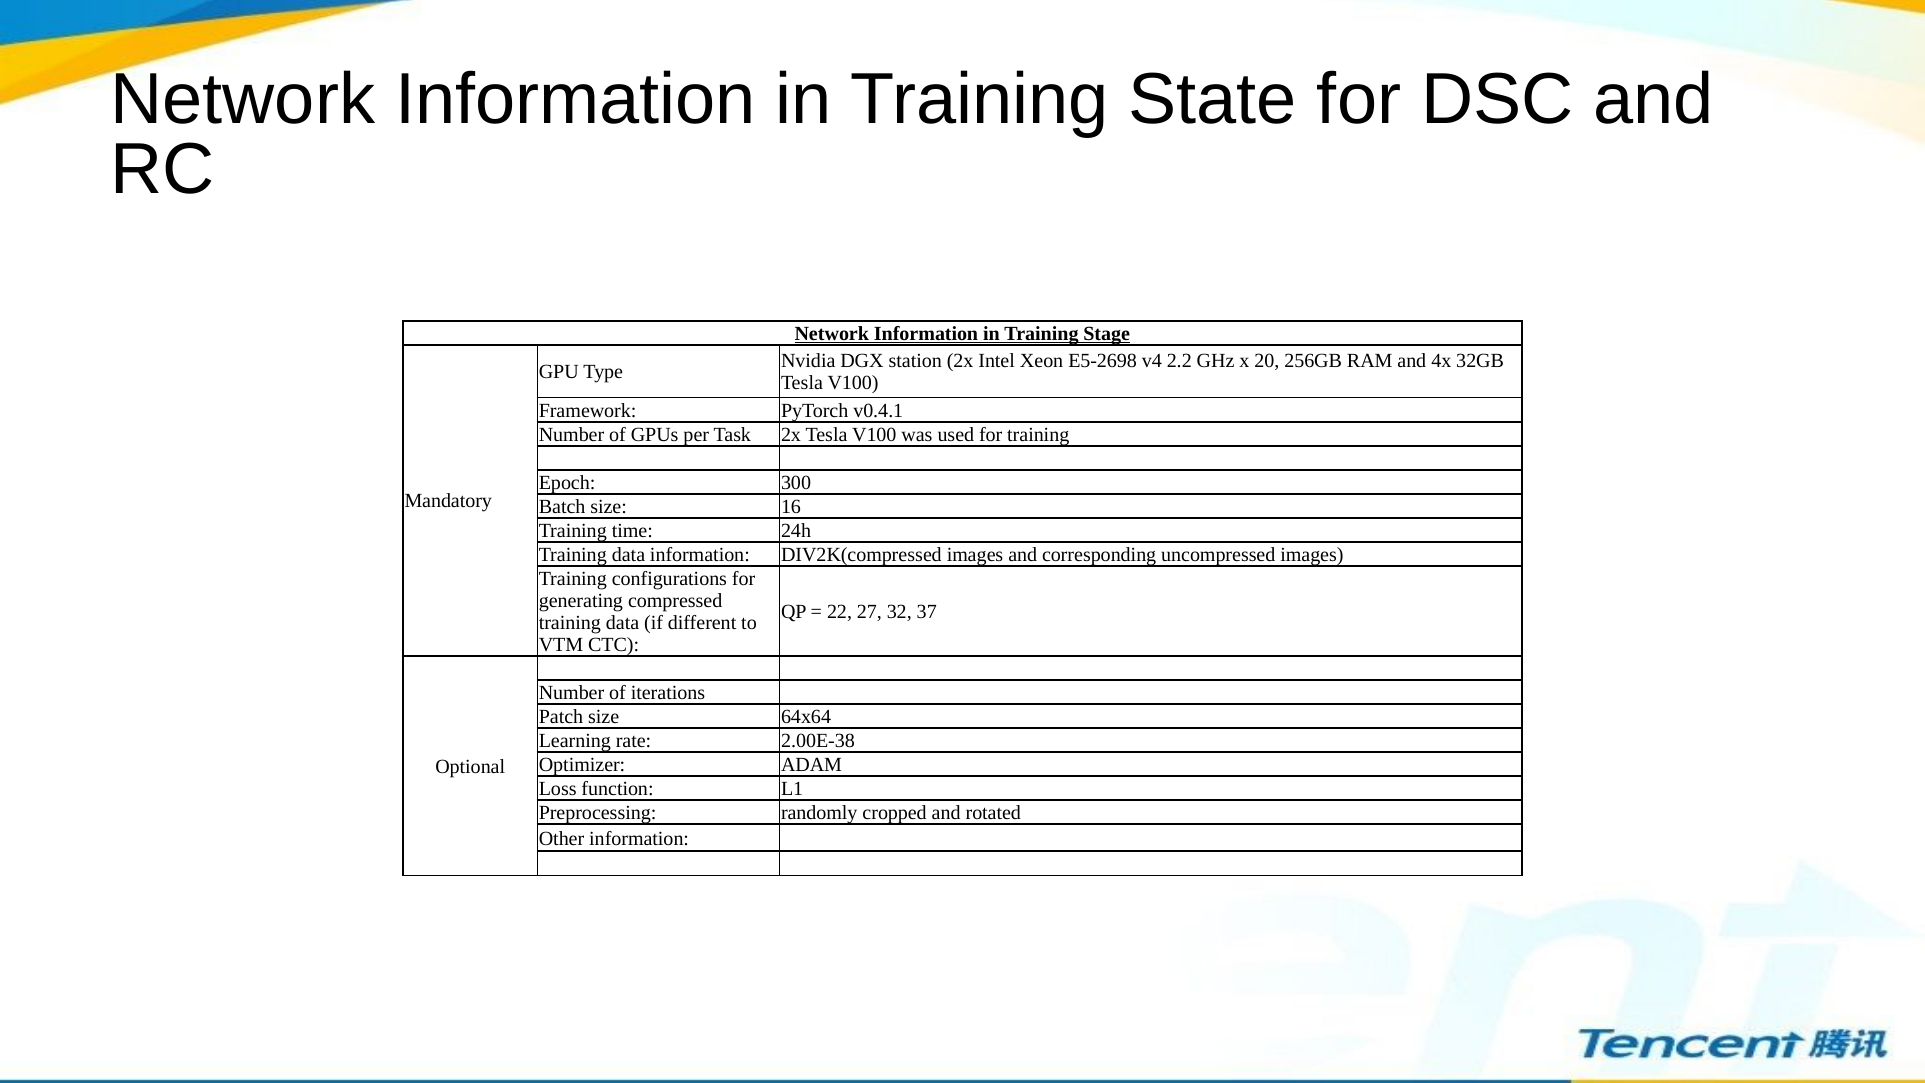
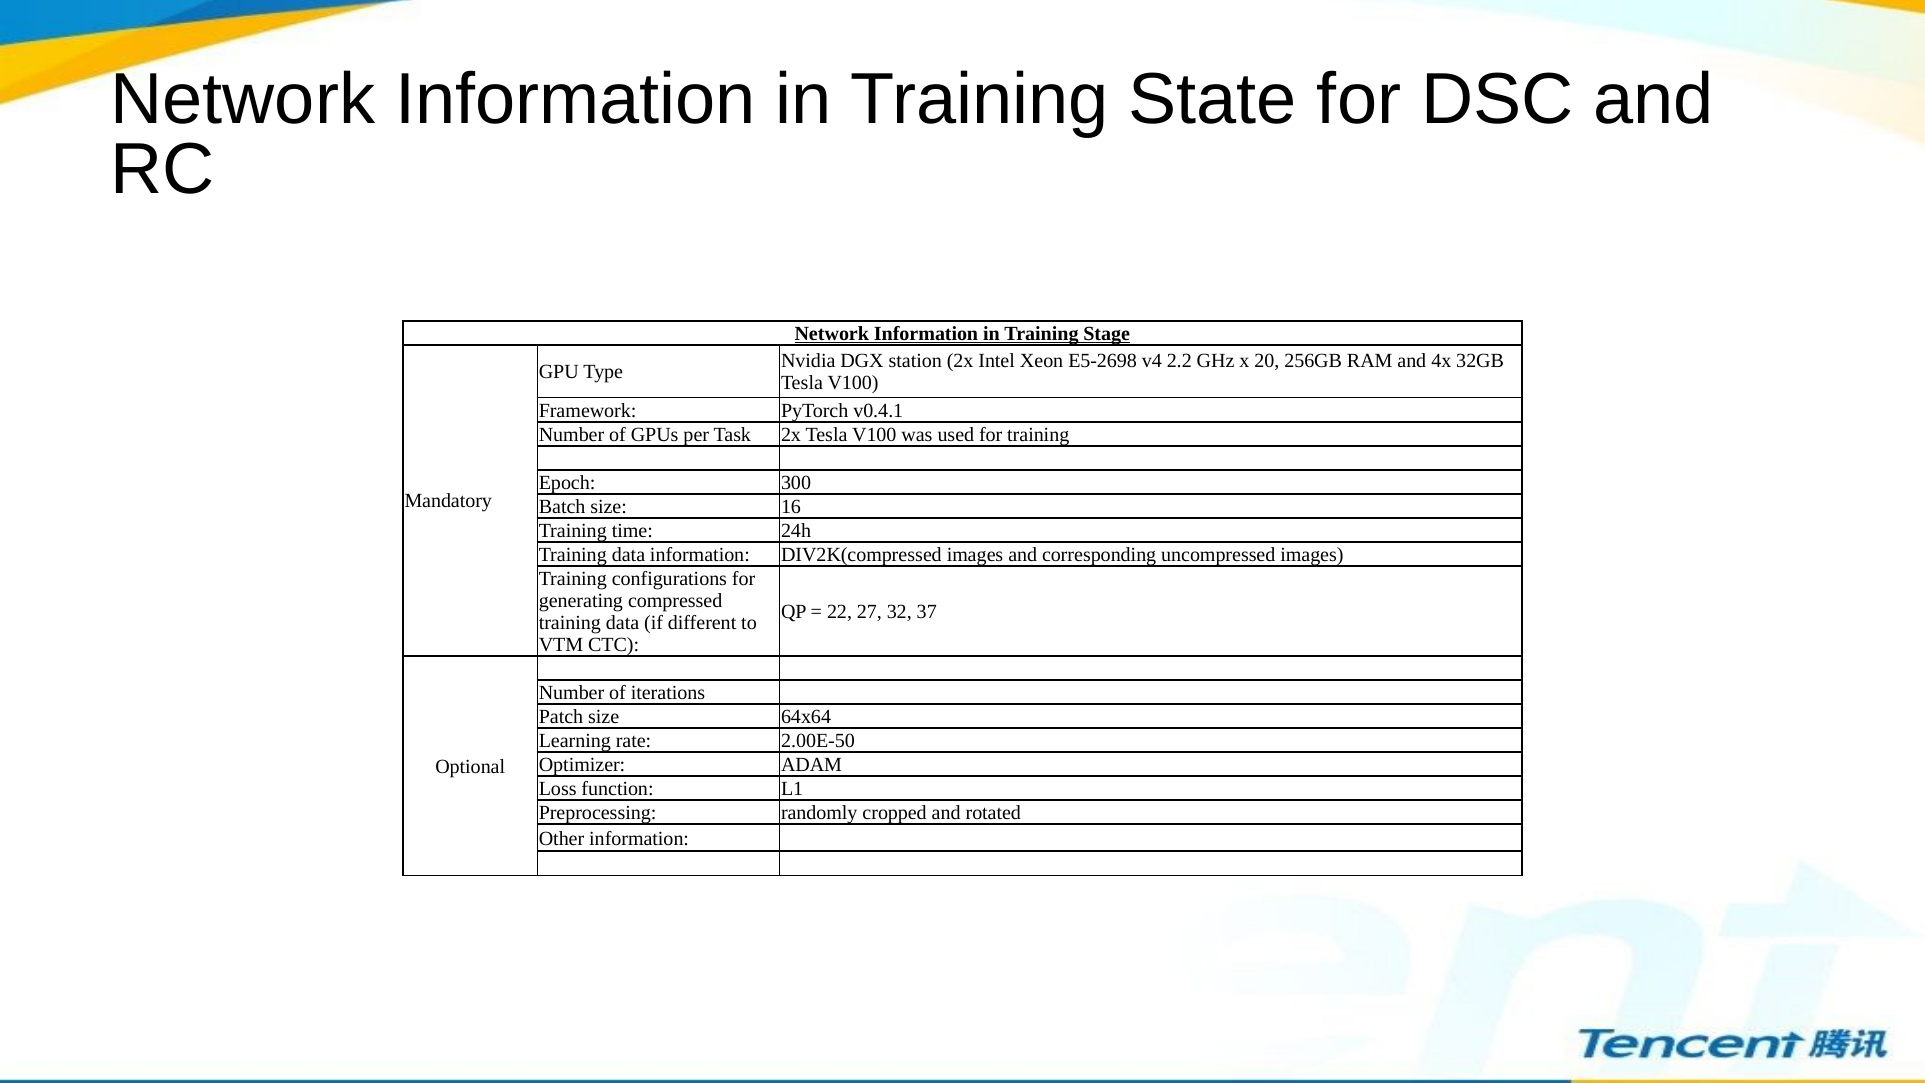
2.00E-38: 2.00E-38 -> 2.00E-50 (818, 741)
